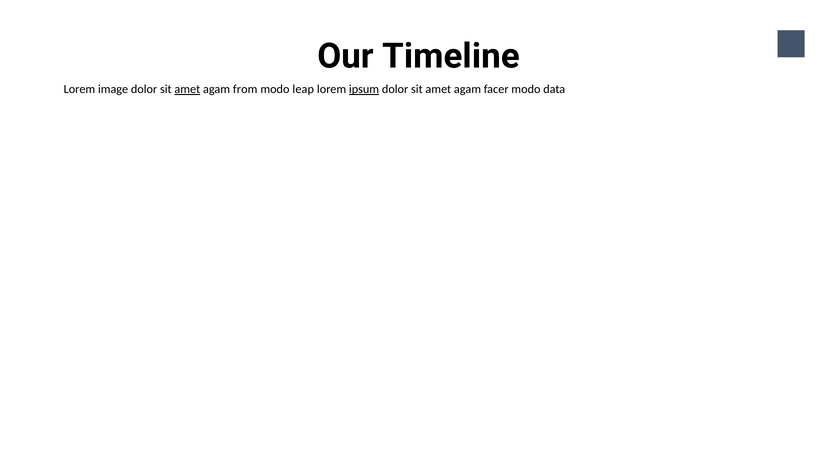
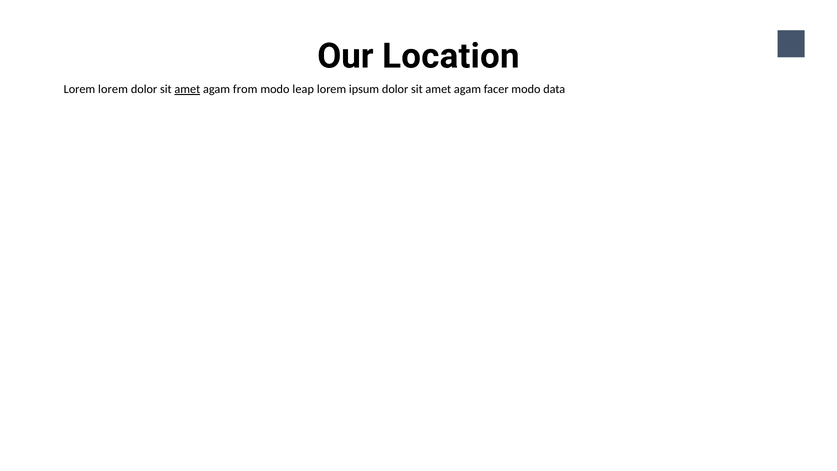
Timeline: Timeline -> Location (451, 56)
Lorem image: image -> lorem (113, 89)
ipsum underline: present -> none (364, 89)
